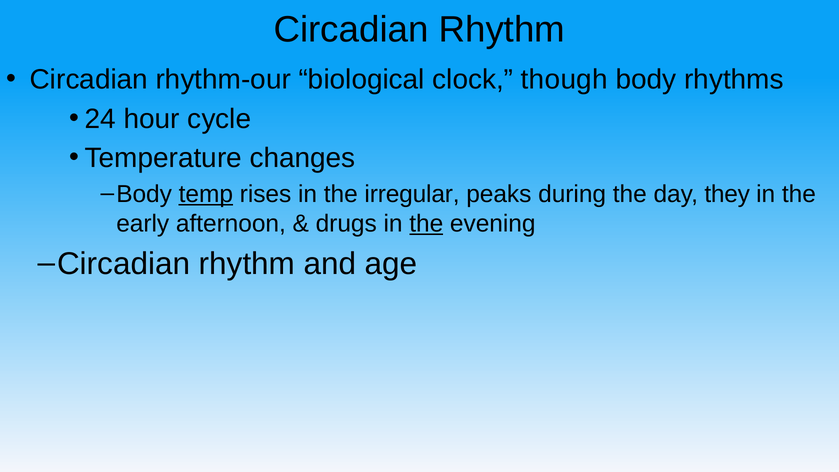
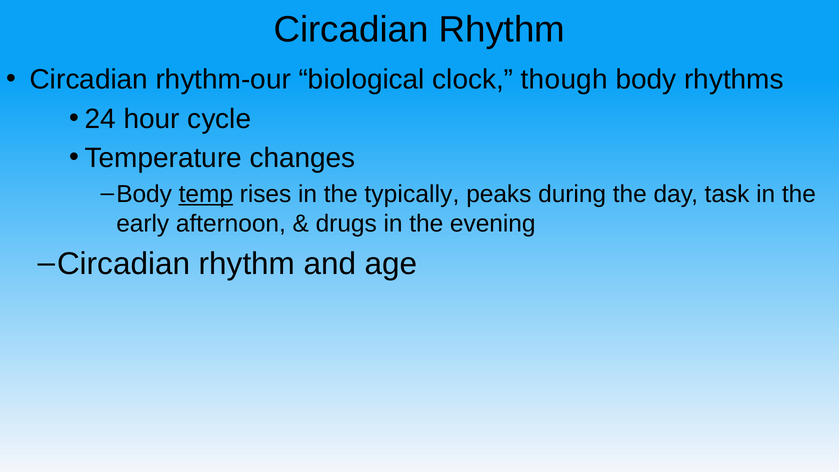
irregular: irregular -> typically (412, 194)
they: they -> task (727, 194)
the underline: present -> none (426, 224)
